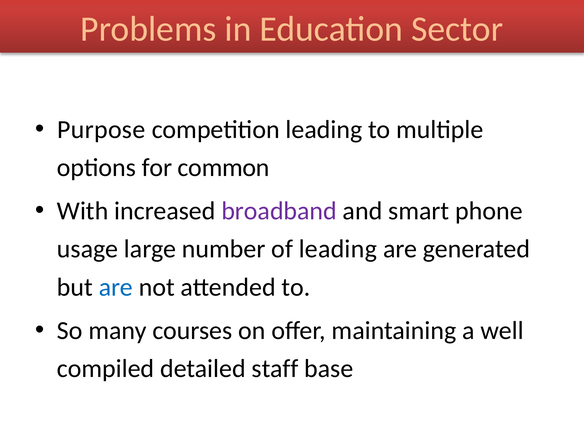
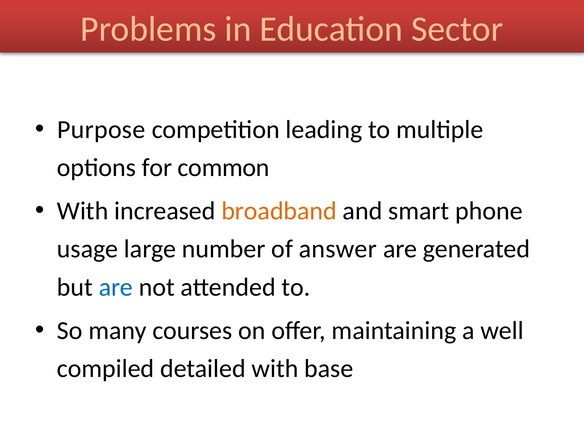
broadband colour: purple -> orange (279, 211)
of leading: leading -> answer (338, 249)
detailed staff: staff -> with (275, 369)
